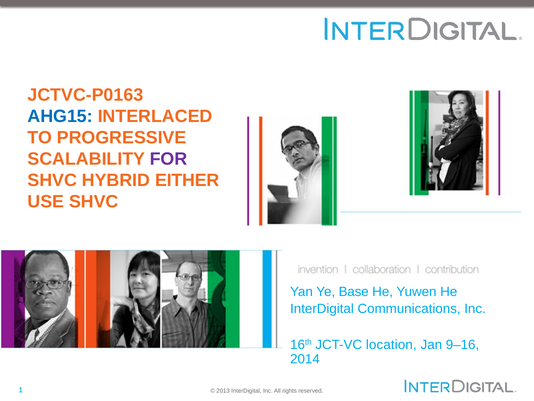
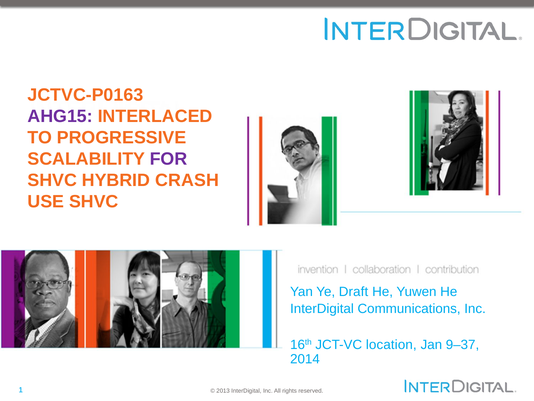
AHG15 colour: blue -> purple (60, 116)
EITHER: EITHER -> CRASH (187, 180)
Base: Base -> Draft (354, 291)
9–16: 9–16 -> 9–37 (463, 344)
